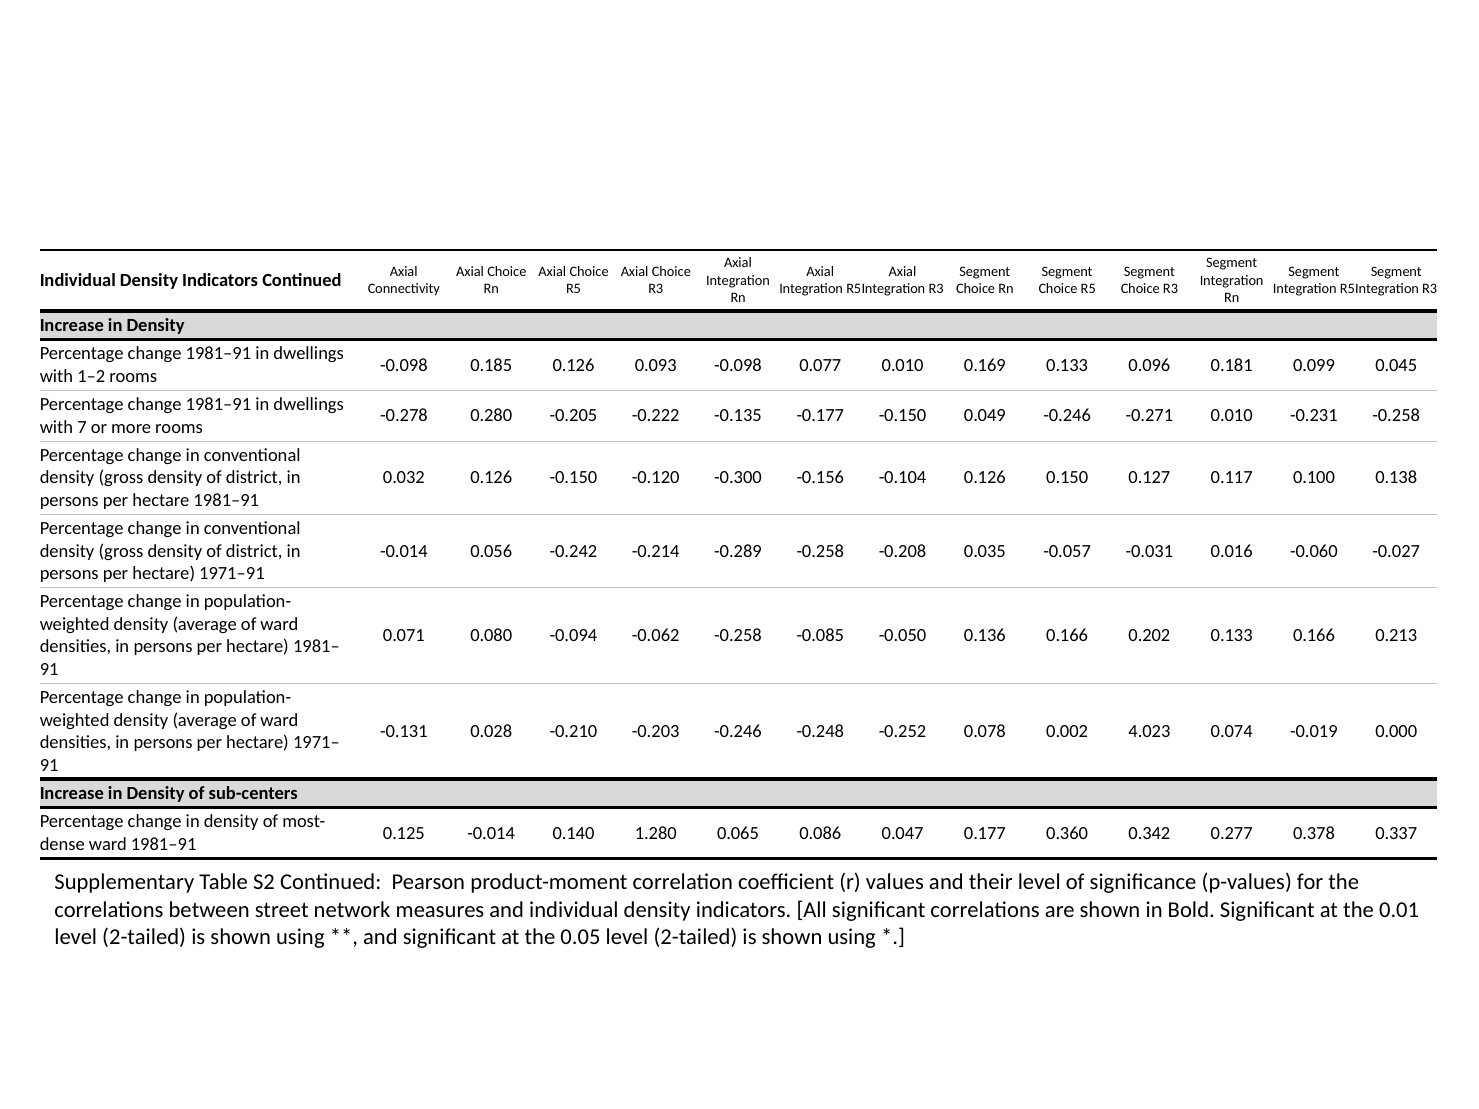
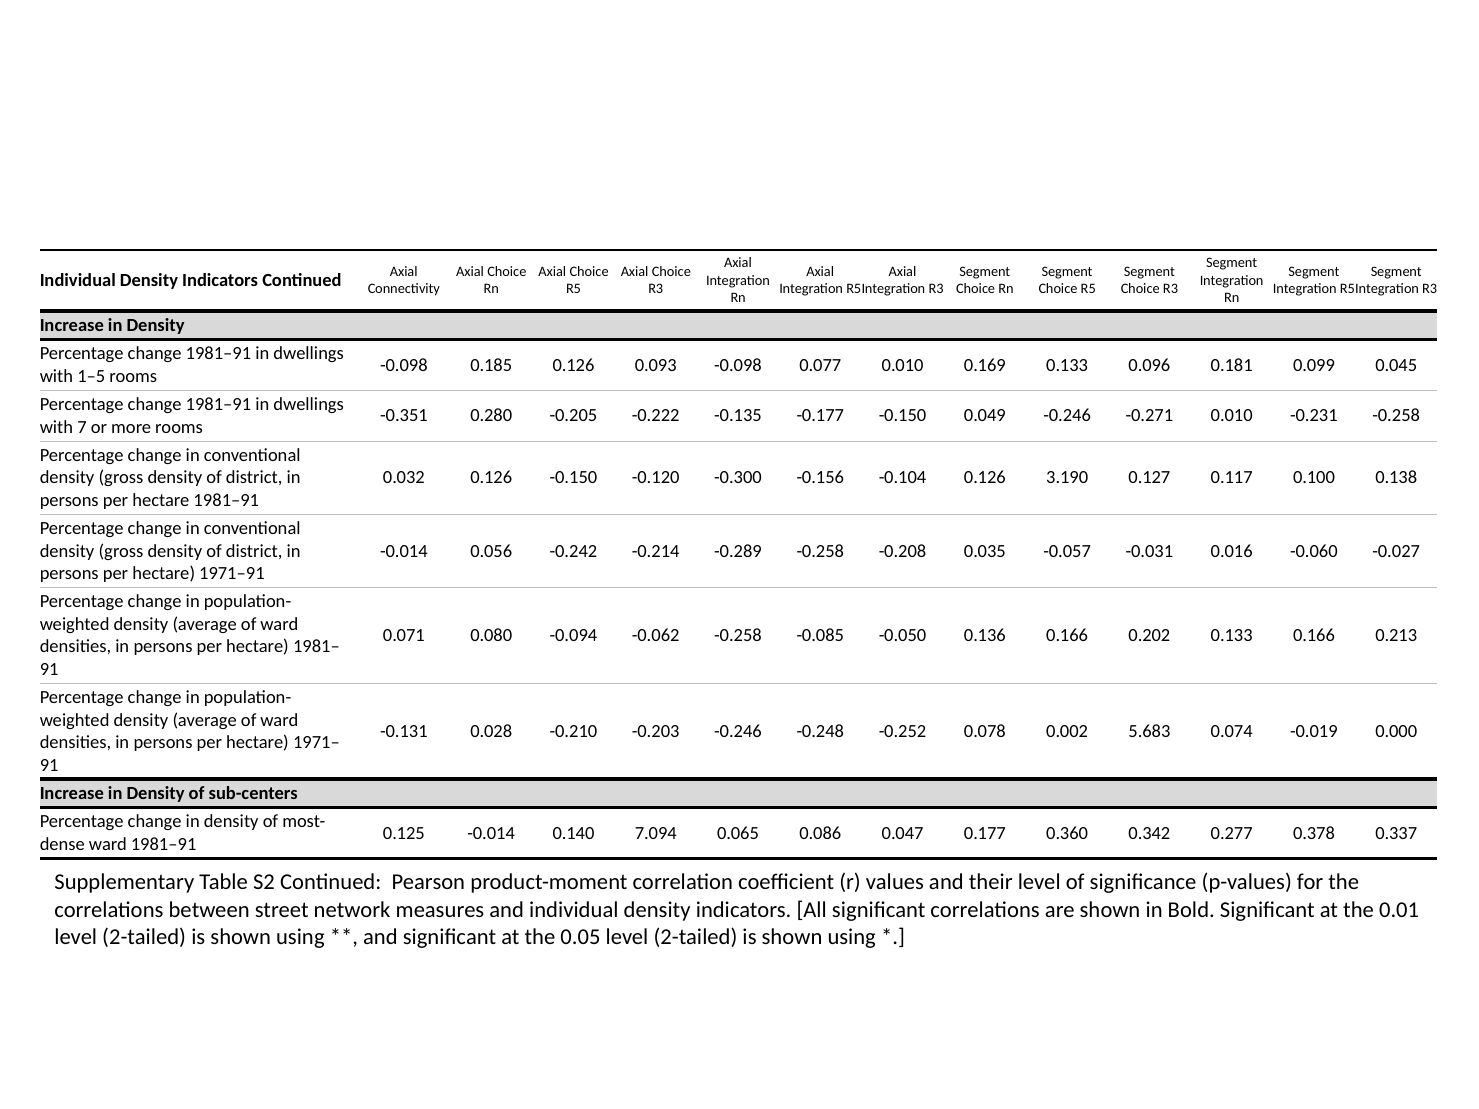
1–2: 1–2 -> 1–5 (91, 376)
-0.278: -0.278 -> -0.351 (404, 416)
0.150: 0.150 -> 3.190 (1067, 478)
4.023: 4.023 -> 5.683 (1149, 732)
1.280: 1.280 -> 7.094 (656, 833)
